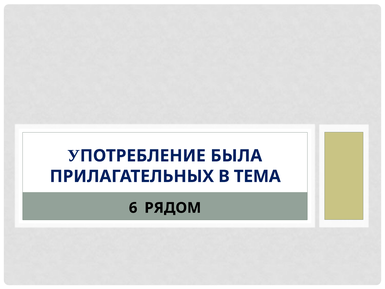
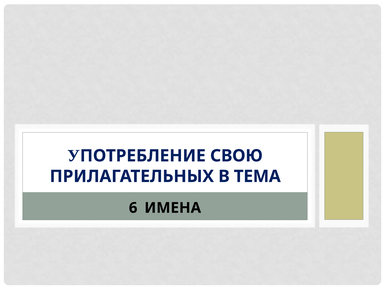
БЫЛА: БЫЛА -> СВОЮ (236, 156)
РЯДОМ: РЯДОМ -> ИМЕНА (173, 208)
